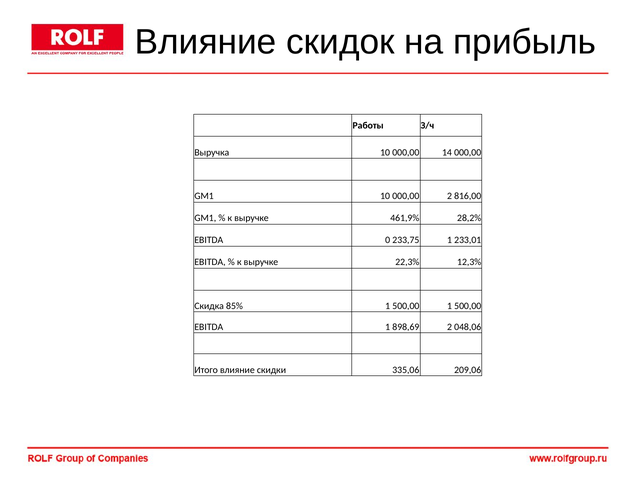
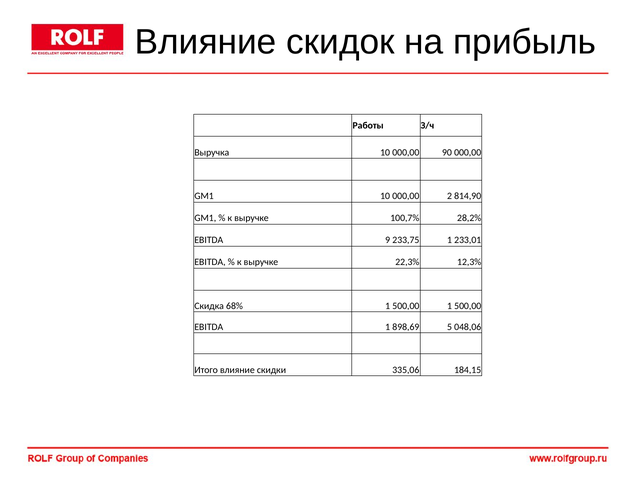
14: 14 -> 90 (447, 152)
816,00: 816,00 -> 814,90 (468, 196)
461,9%: 461,9% -> 100,7% (405, 218)
0: 0 -> 9 (388, 240)
85%: 85% -> 68% (234, 306)
898,69 2: 2 -> 5 (450, 327)
209,06: 209,06 -> 184,15 (468, 370)
